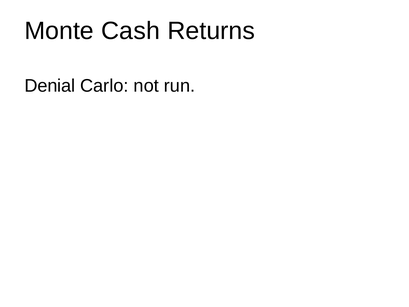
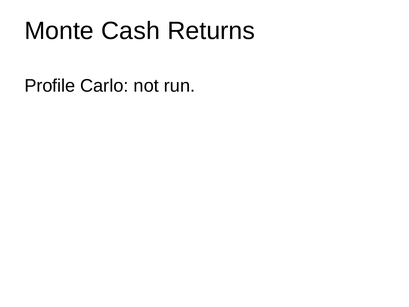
Denial: Denial -> Profile (50, 86)
